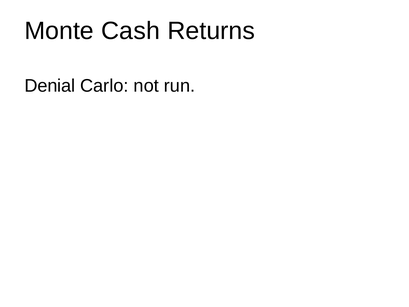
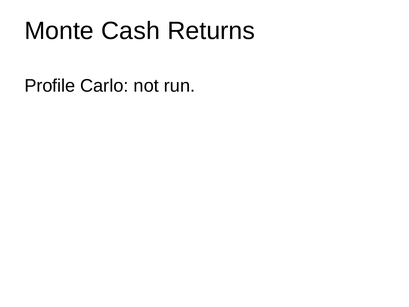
Denial: Denial -> Profile (50, 86)
